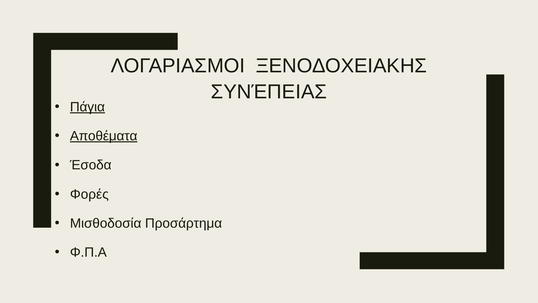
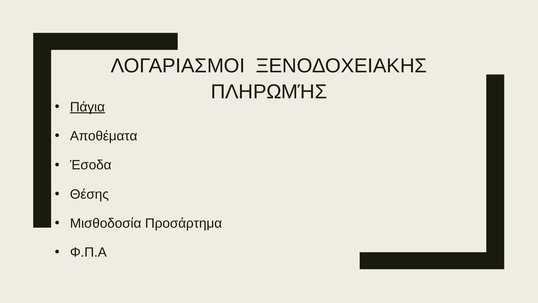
ΣΥΝΈΠΕΙΑΣ: ΣΥΝΈΠΕΙΑΣ -> ΠΛΗΡΩΜΉΣ (269, 92)
Αποθέματα underline: present -> none (104, 136)
Φορές: Φορές -> Θέσης (89, 194)
